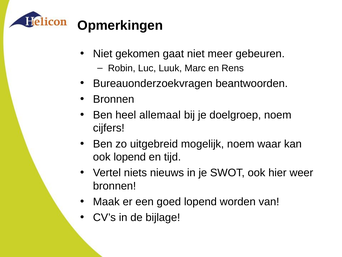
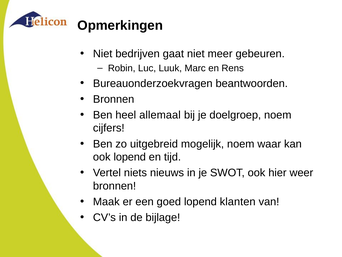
gekomen: gekomen -> bedrijven (138, 54)
worden: worden -> klanten (238, 201)
